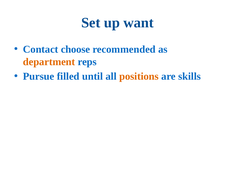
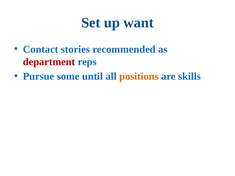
choose: choose -> stories (75, 49)
department colour: orange -> red (49, 62)
filled: filled -> some (68, 76)
